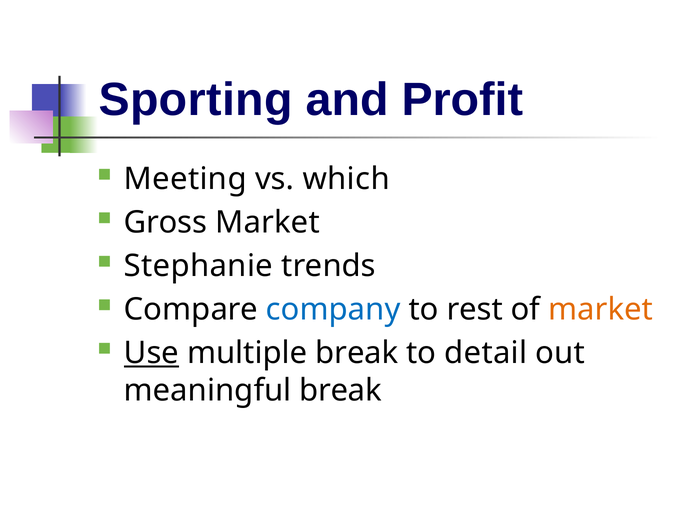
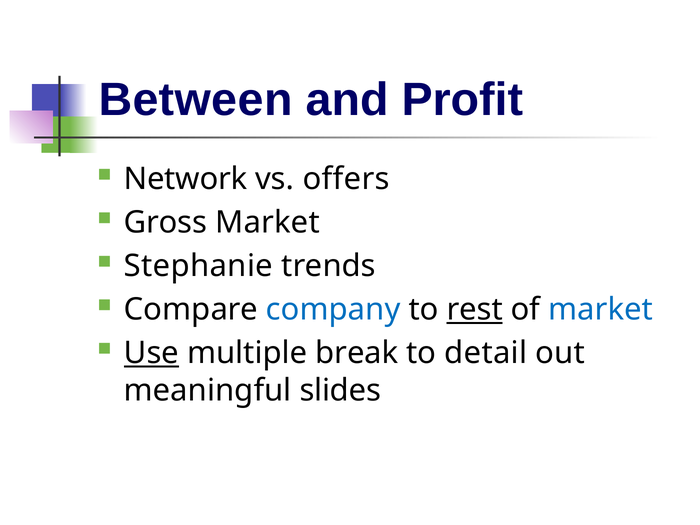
Sporting: Sporting -> Between (196, 100)
Meeting: Meeting -> Network (186, 179)
which: which -> offers (346, 179)
rest underline: none -> present (475, 310)
market colour: orange -> blue (601, 310)
meaningful break: break -> slides (340, 390)
